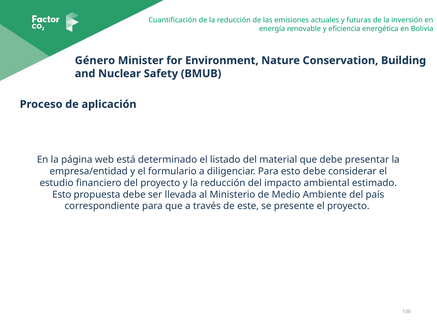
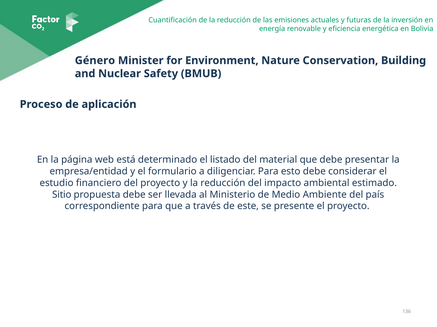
Esto: Esto -> Sitio (62, 195)
